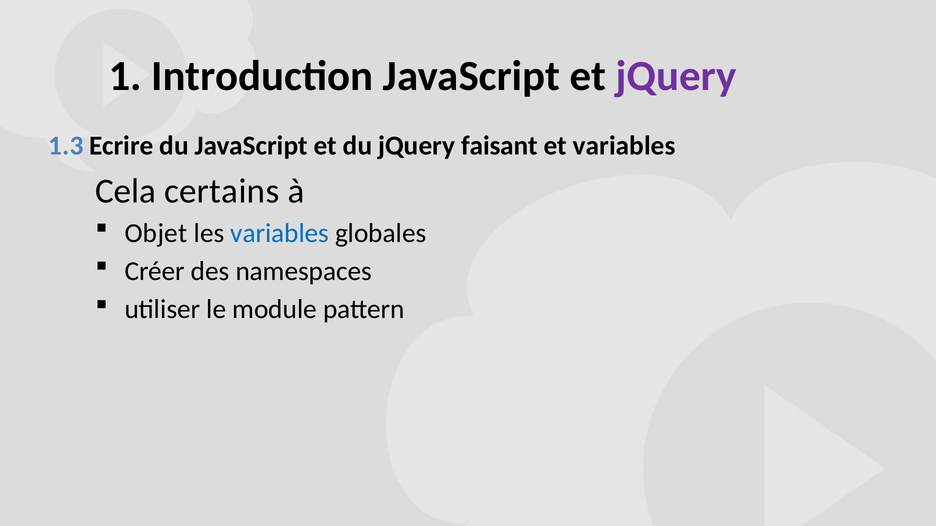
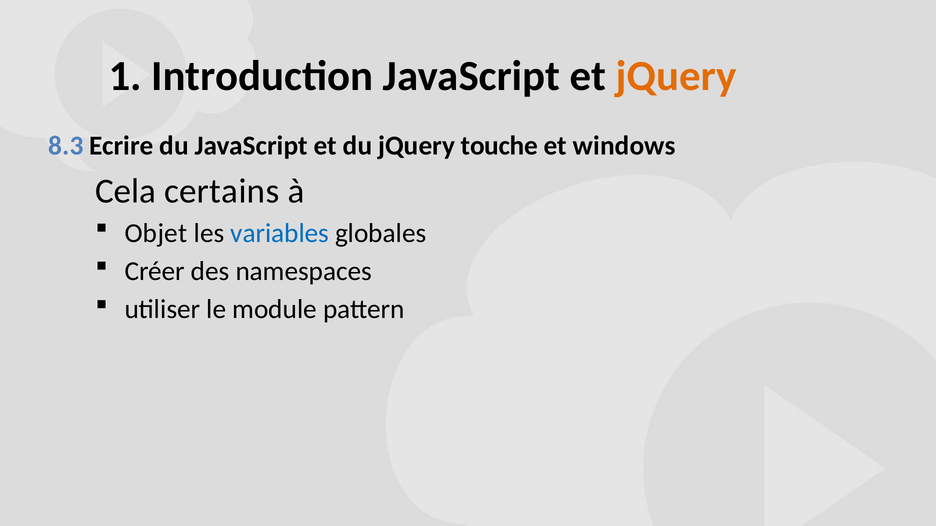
jQuery colour: purple -> orange (676, 76)
1.3: 1.3 -> 8.3 (66, 146)
faisant: faisant -> touche (499, 146)
et variables: variables -> windows (624, 146)
